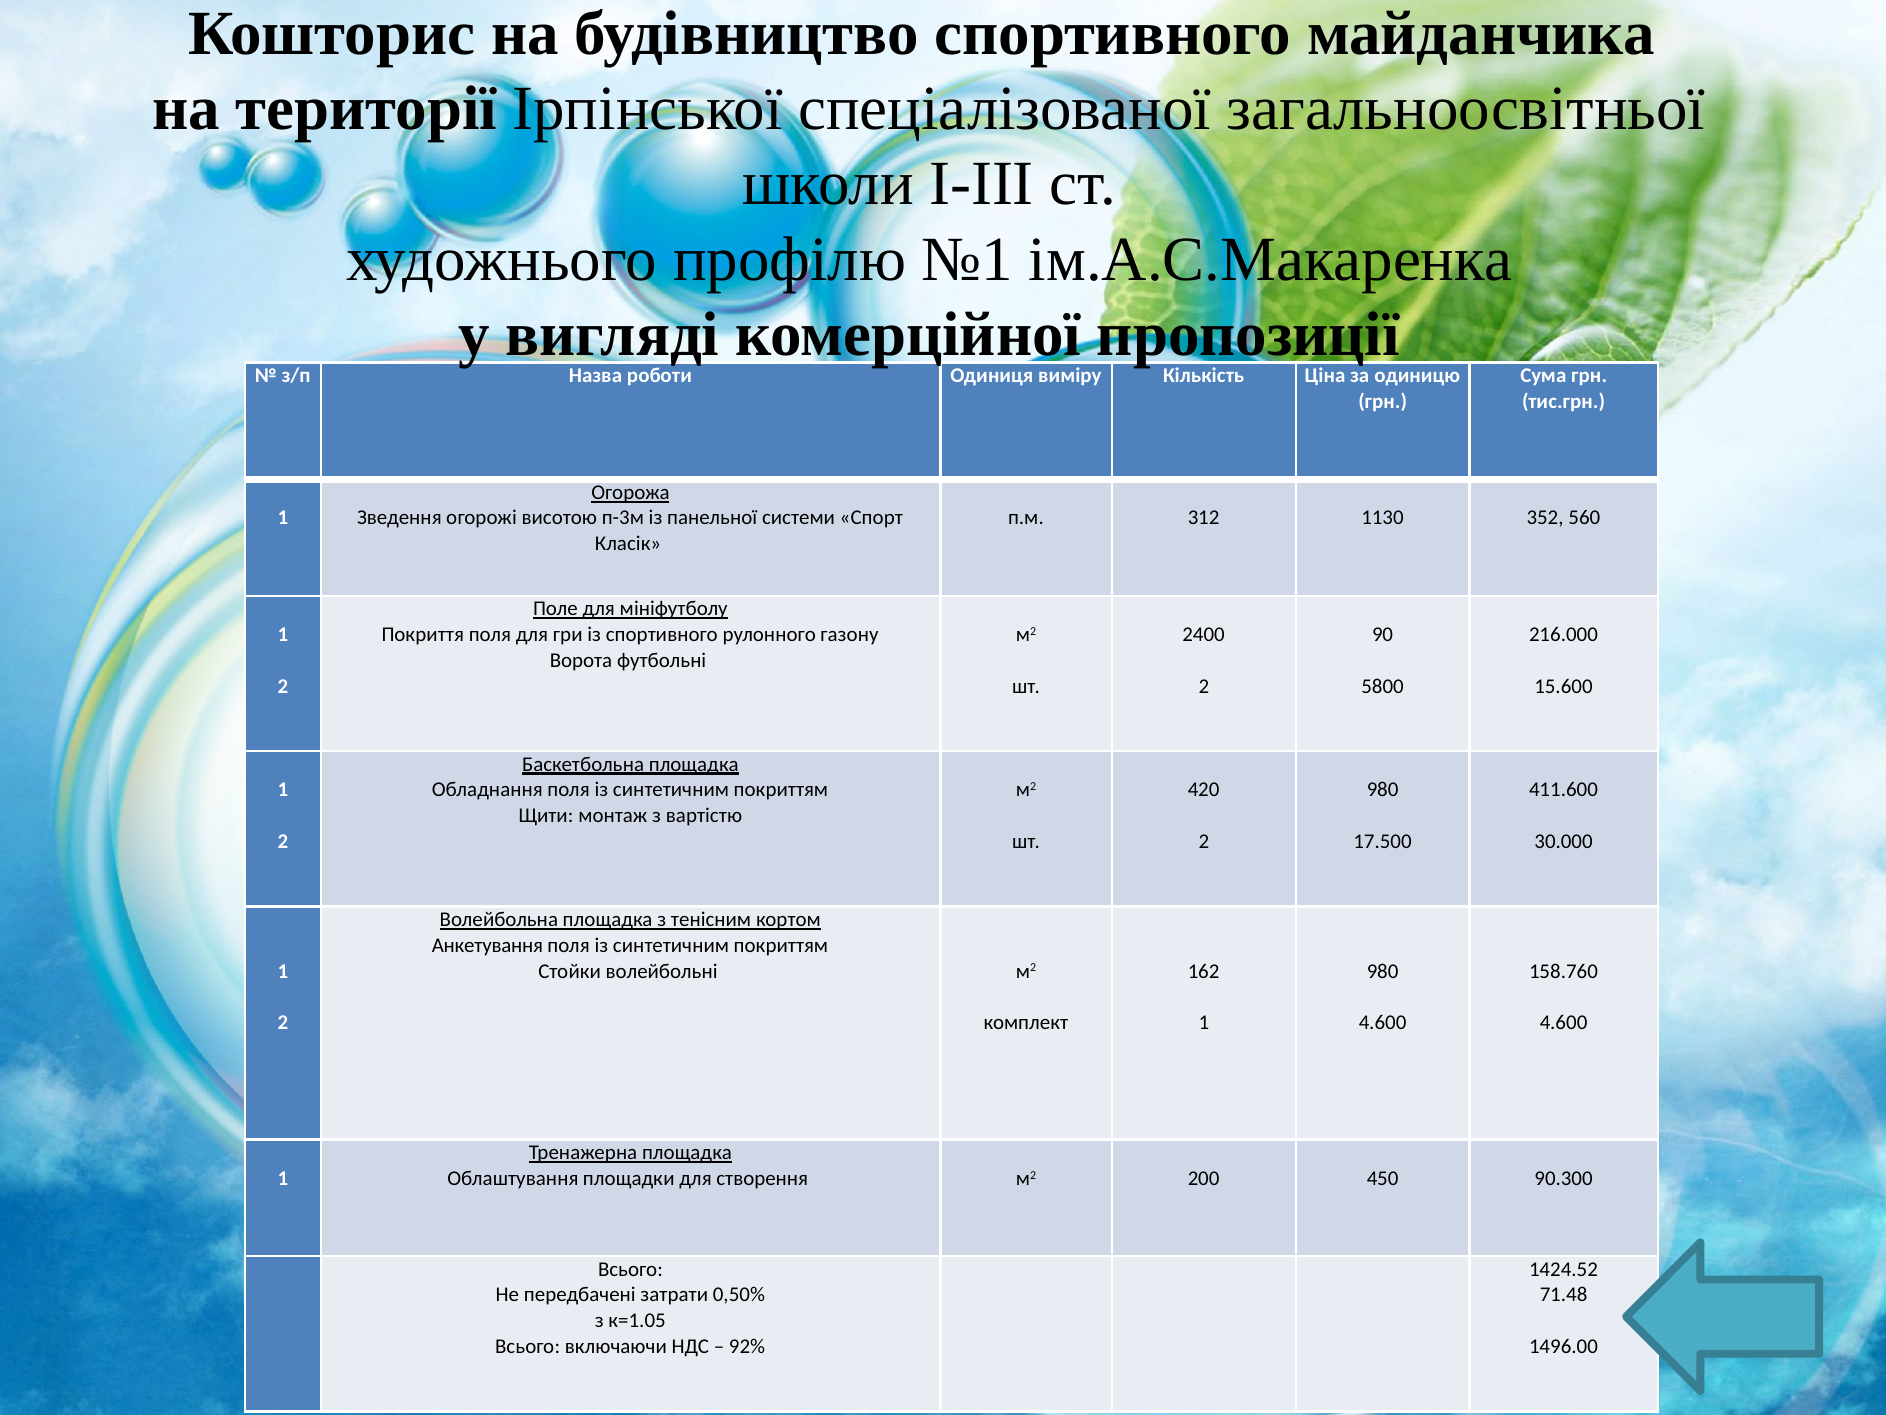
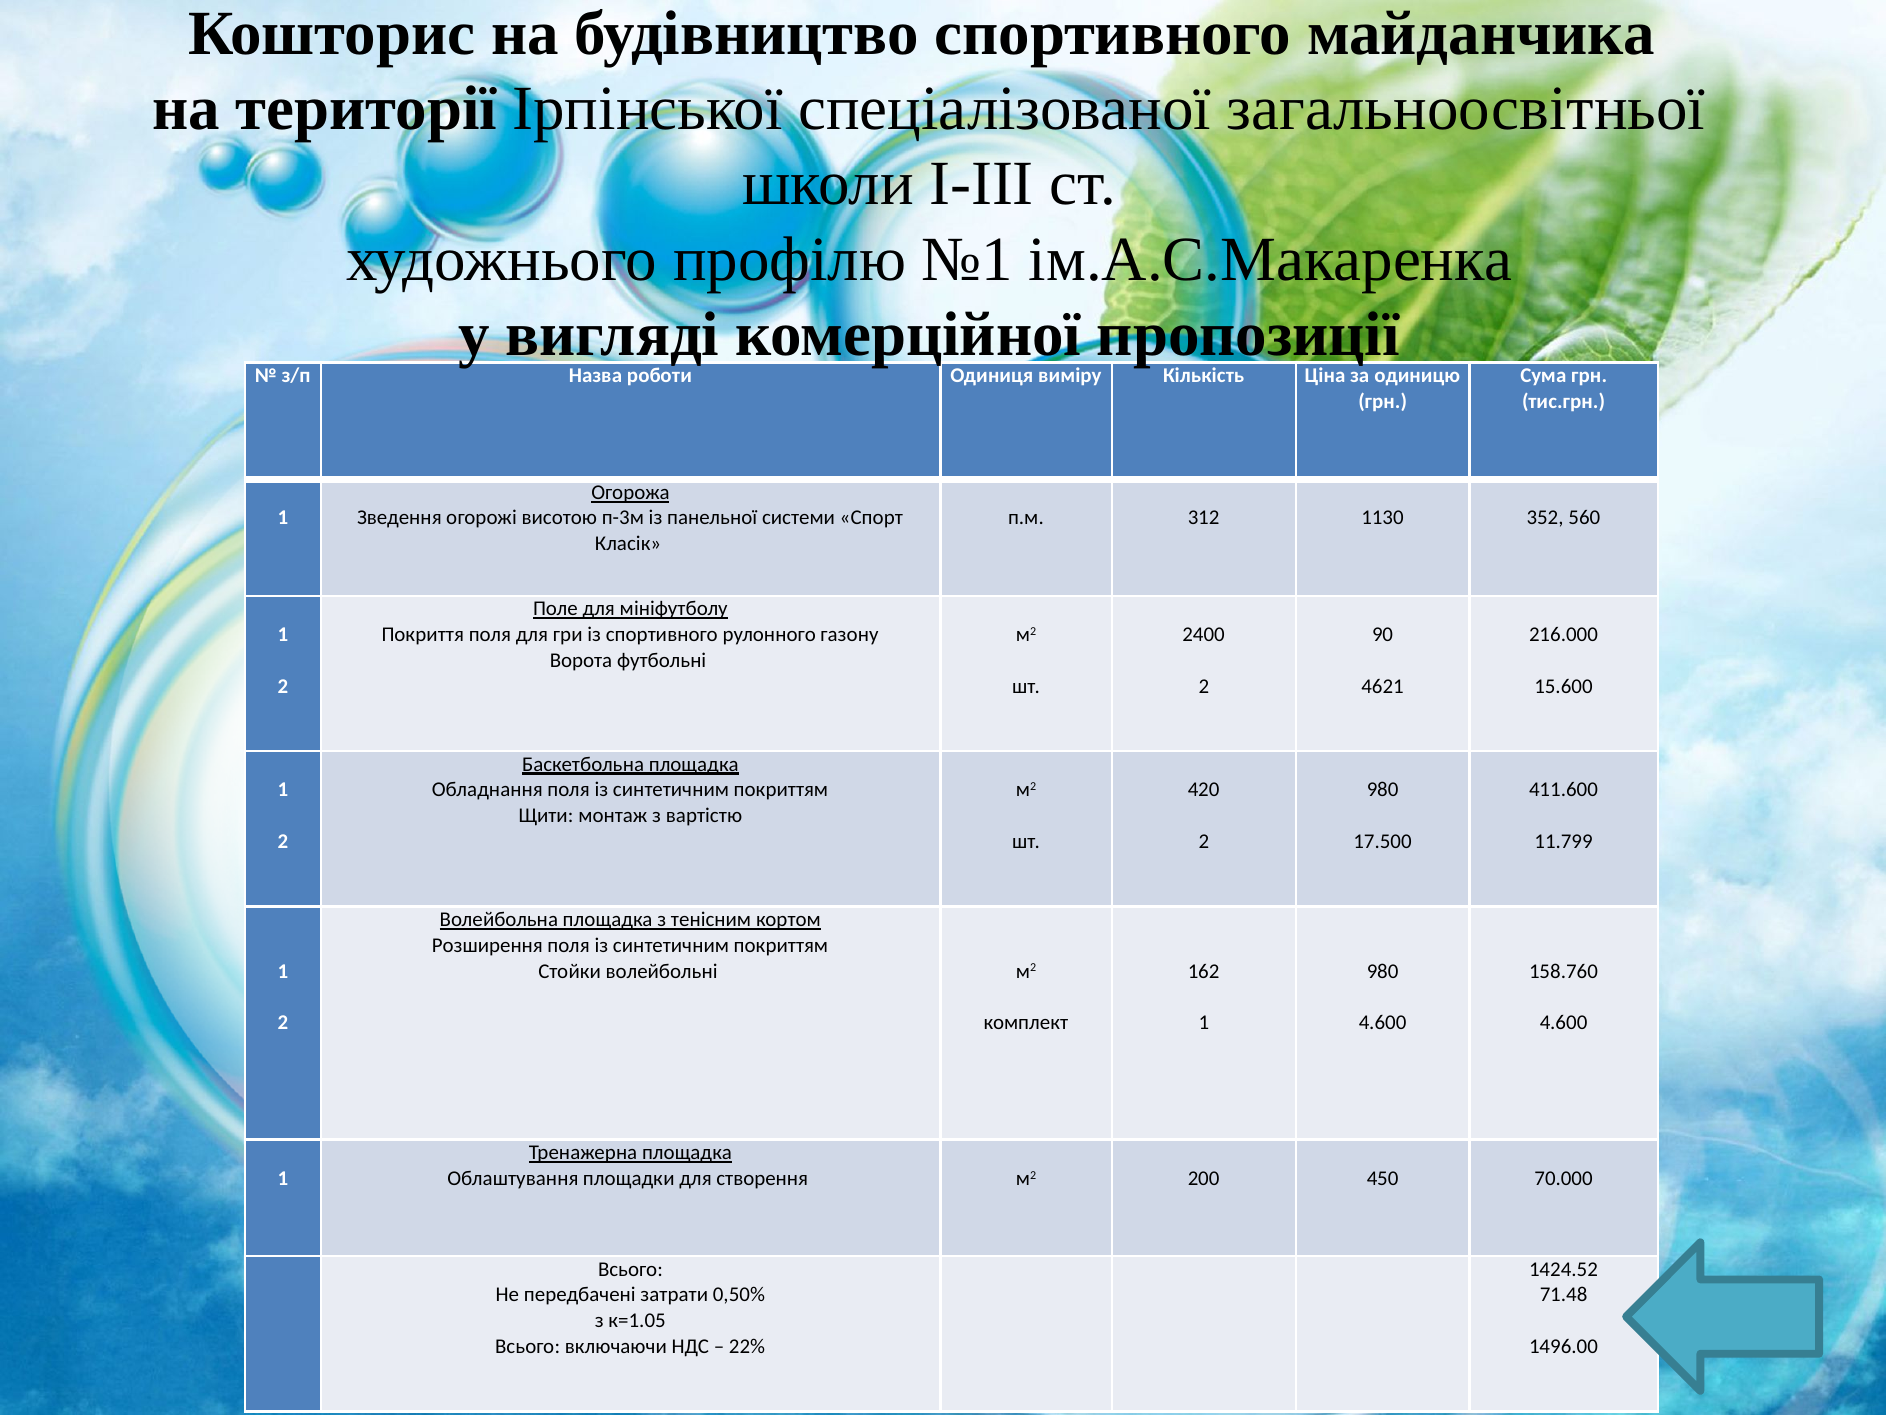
5800: 5800 -> 4621 (1383, 686)
30.000: 30.000 -> 11.799 (1564, 841)
Анкетування: Анкетування -> Розширення (487, 945)
90.300: 90.300 -> 70.000 (1564, 1178)
92%: 92% -> 22% (747, 1346)
